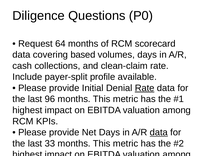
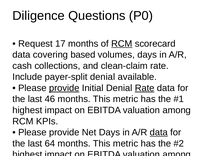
64: 64 -> 17 (60, 44)
RCM underline: none -> present (122, 44)
payer-split profile: profile -> denial (103, 77)
provide underline: none -> present (64, 88)
96: 96 -> 46 (50, 99)
33: 33 -> 64 (50, 143)
